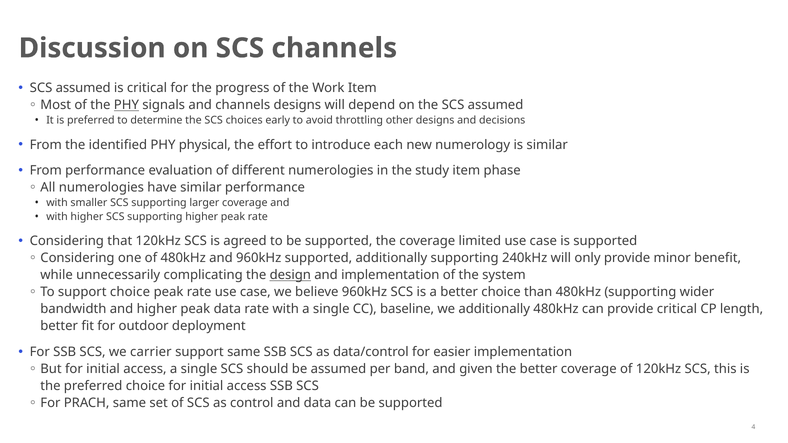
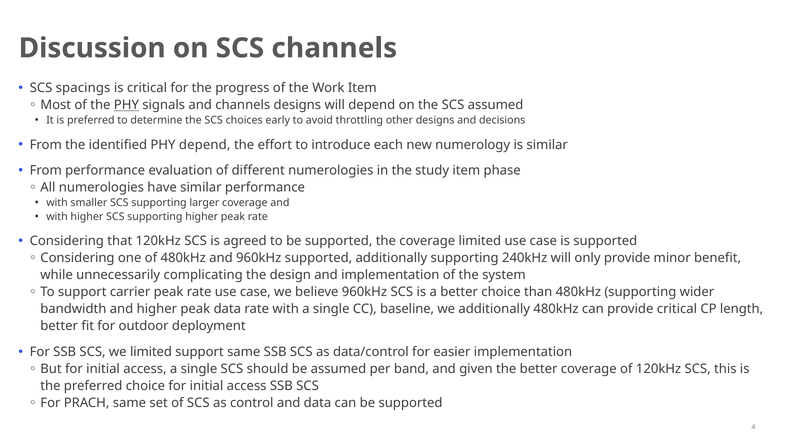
assumed: assumed -> spacings (83, 88)
PHY physical: physical -> depend (205, 145)
design underline: present -> none (290, 275)
support choice: choice -> carrier (130, 292)
we carrier: carrier -> limited (151, 352)
